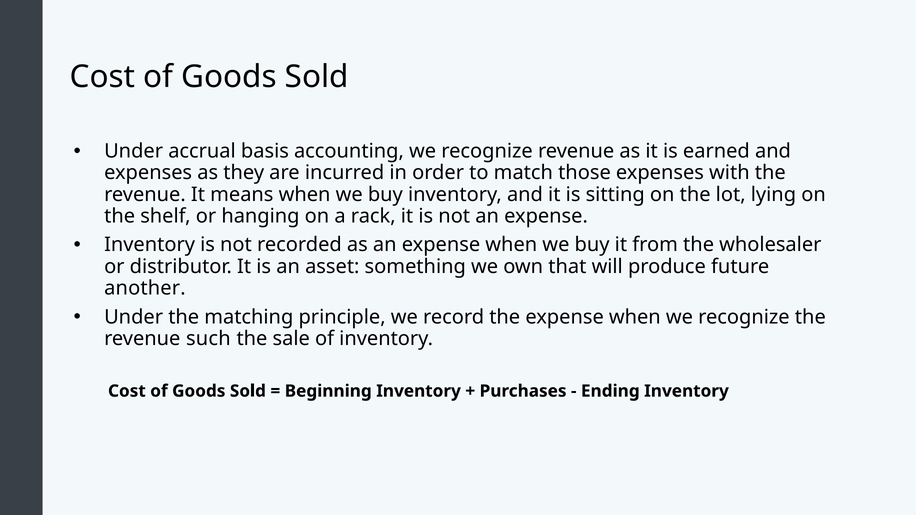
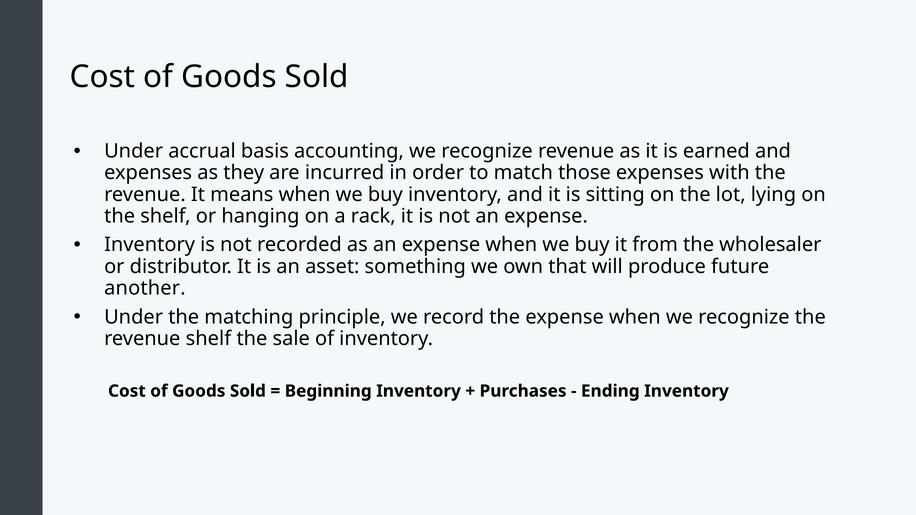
revenue such: such -> shelf (208, 339)
